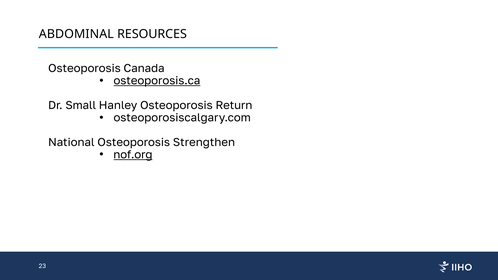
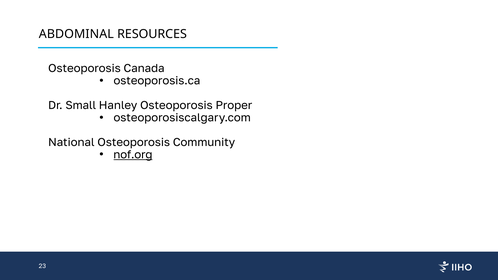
osteoporosis.ca underline: present -> none (157, 81)
Return: Return -> Proper (234, 105)
Strengthen: Strengthen -> Community (204, 142)
